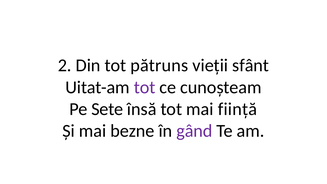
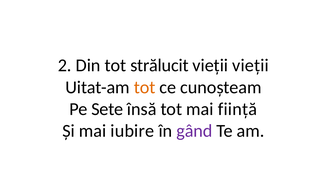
pătruns: pătruns -> strălucit (159, 65)
vieții sfânt: sfânt -> vieții (250, 65)
tot colour: purple -> orange (145, 87)
bezne: bezne -> iubire (132, 131)
